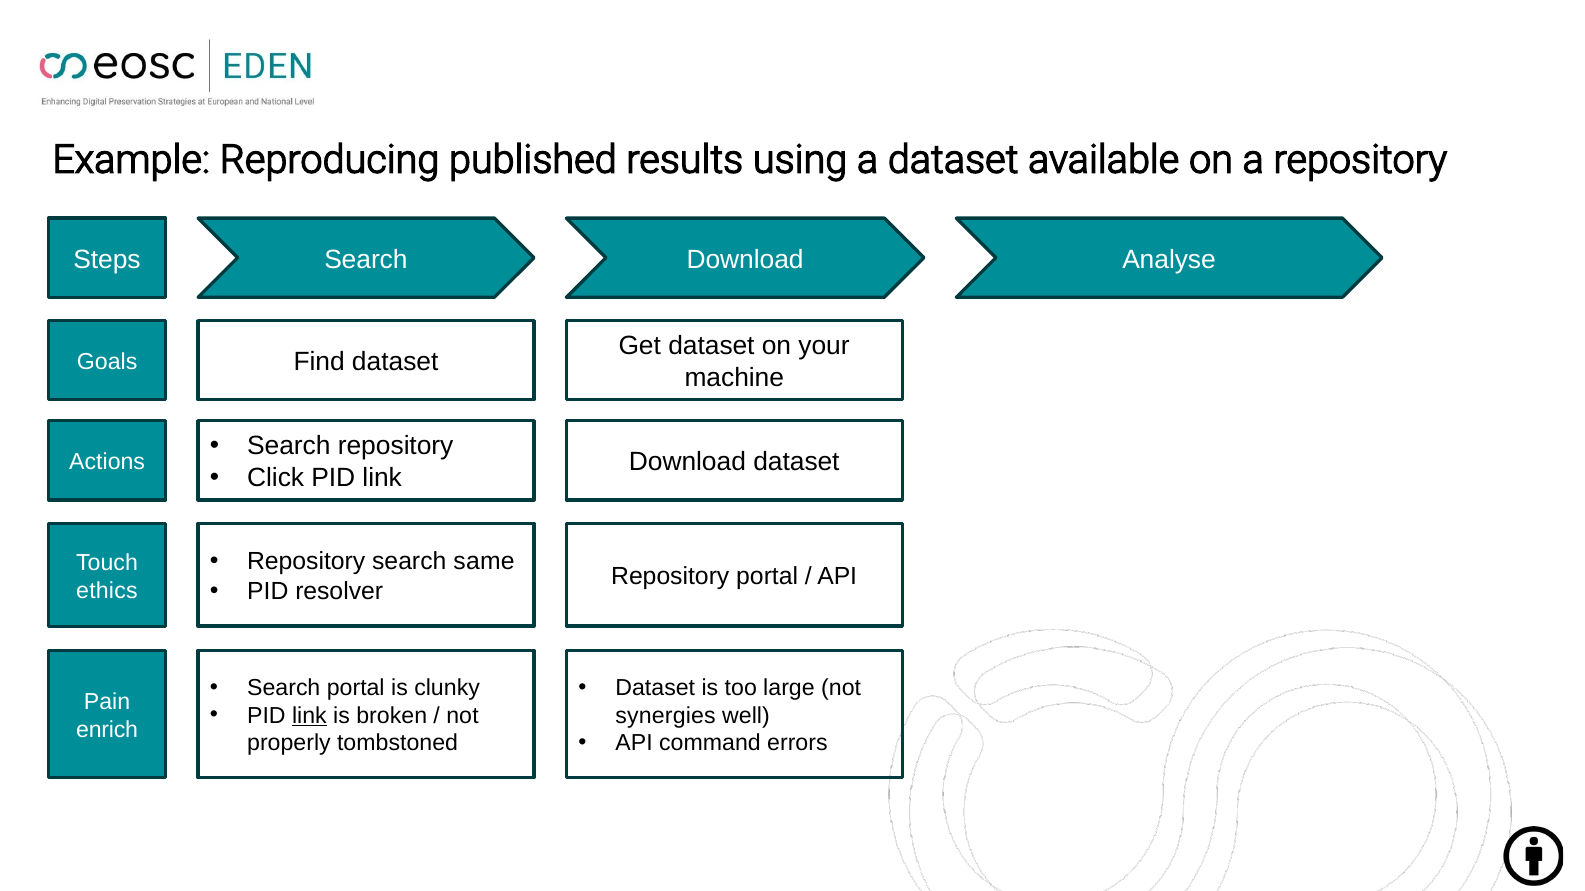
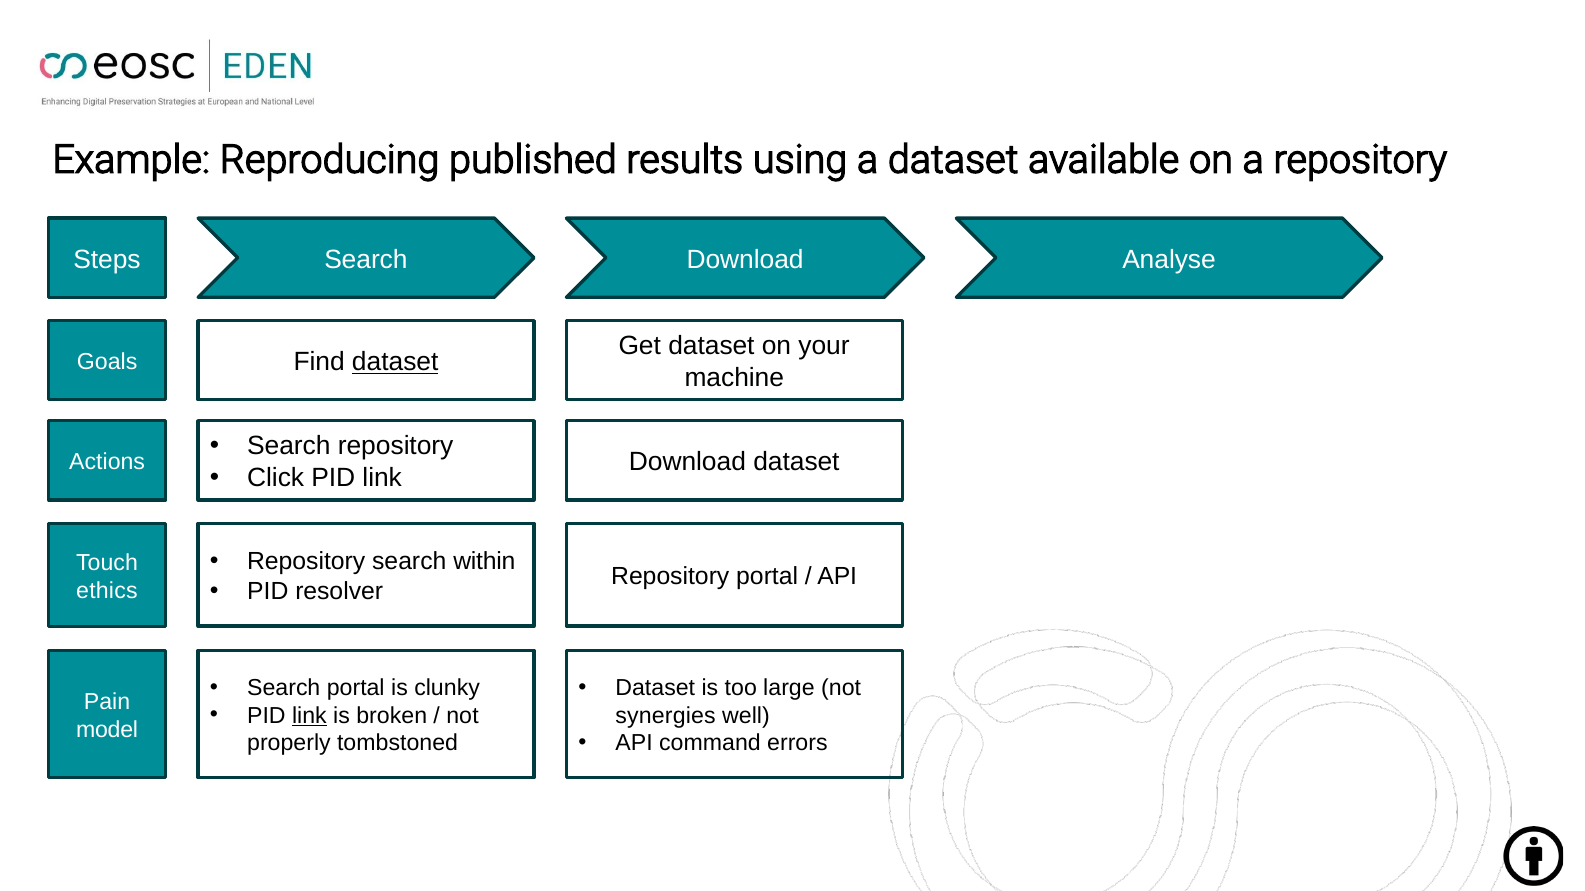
dataset underline: none -> present (395, 362)
same: same -> within (484, 562)
enrich: enrich -> model (107, 730)
